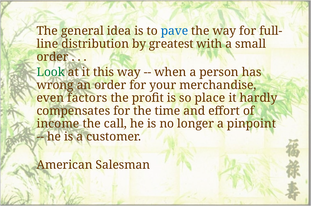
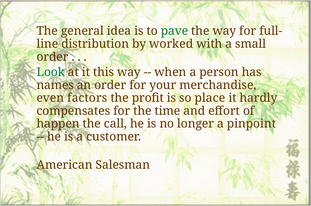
pave colour: blue -> green (174, 31)
greatest: greatest -> worked (171, 44)
wrong: wrong -> names (55, 85)
income: income -> happen (58, 124)
